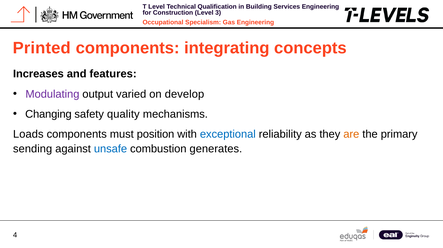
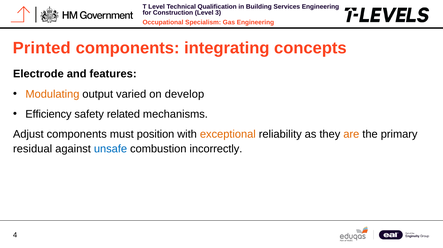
Increases: Increases -> Electrode (38, 74)
Modulating colour: purple -> orange (52, 94)
Changing: Changing -> Efficiency (48, 114)
quality: quality -> related (123, 114)
Loads: Loads -> Adjust (28, 134)
exceptional colour: blue -> orange (228, 134)
sending: sending -> residual (33, 149)
generates: generates -> incorrectly (216, 149)
